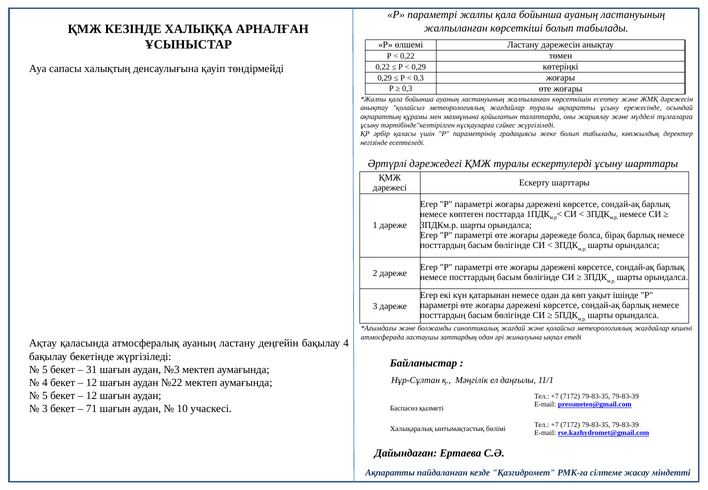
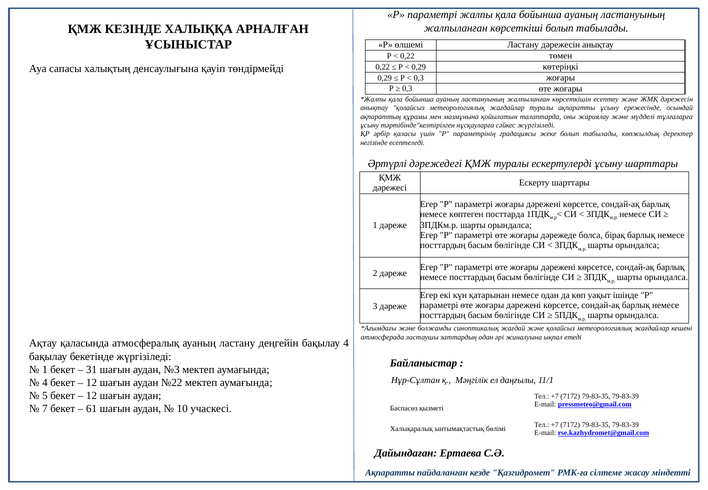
5: 5 -> 1 (45, 370)
3: 3 -> 7 (45, 409)
71: 71 -> 61 (92, 409)
